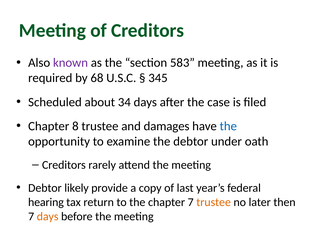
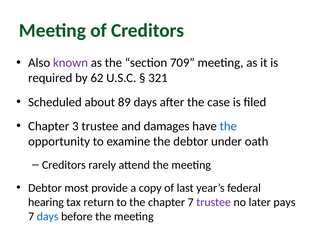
583: 583 -> 709 (182, 63)
68: 68 -> 62 (97, 78)
345: 345 -> 321 (158, 78)
34: 34 -> 89 (124, 102)
8: 8 -> 3 (75, 126)
likely: likely -> most (77, 188)
trustee colour: orange -> purple (214, 202)
then: then -> pays (284, 202)
days colour: orange -> blue (48, 216)
